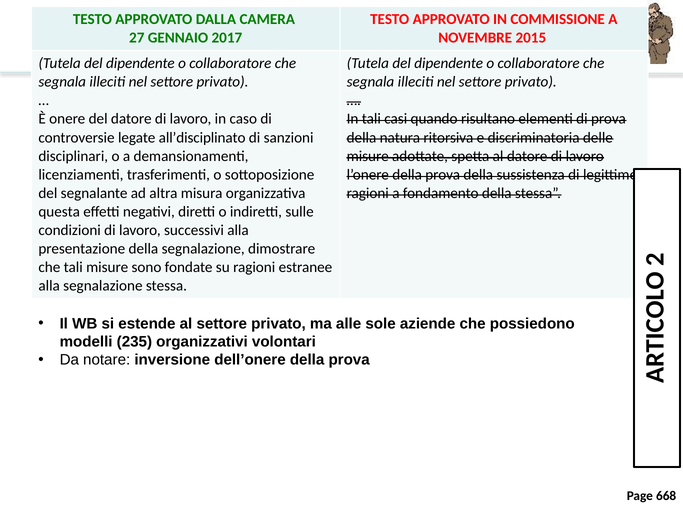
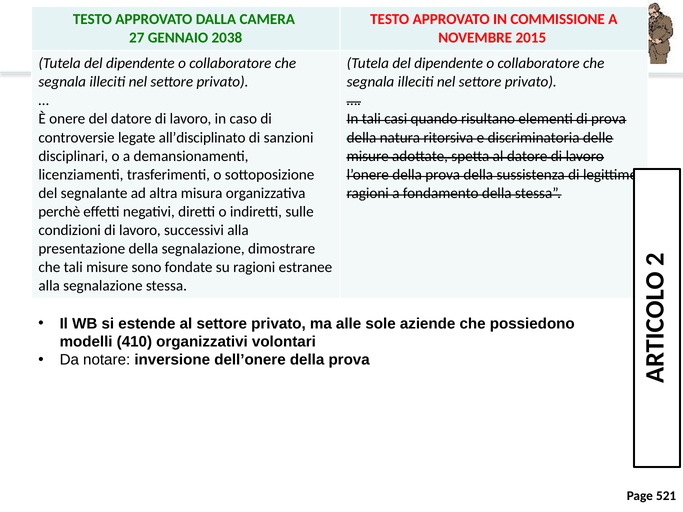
2017: 2017 -> 2038 (227, 38)
questa: questa -> perchè (59, 212)
235: 235 -> 410 (134, 342)
668: 668 -> 521 (666, 496)
